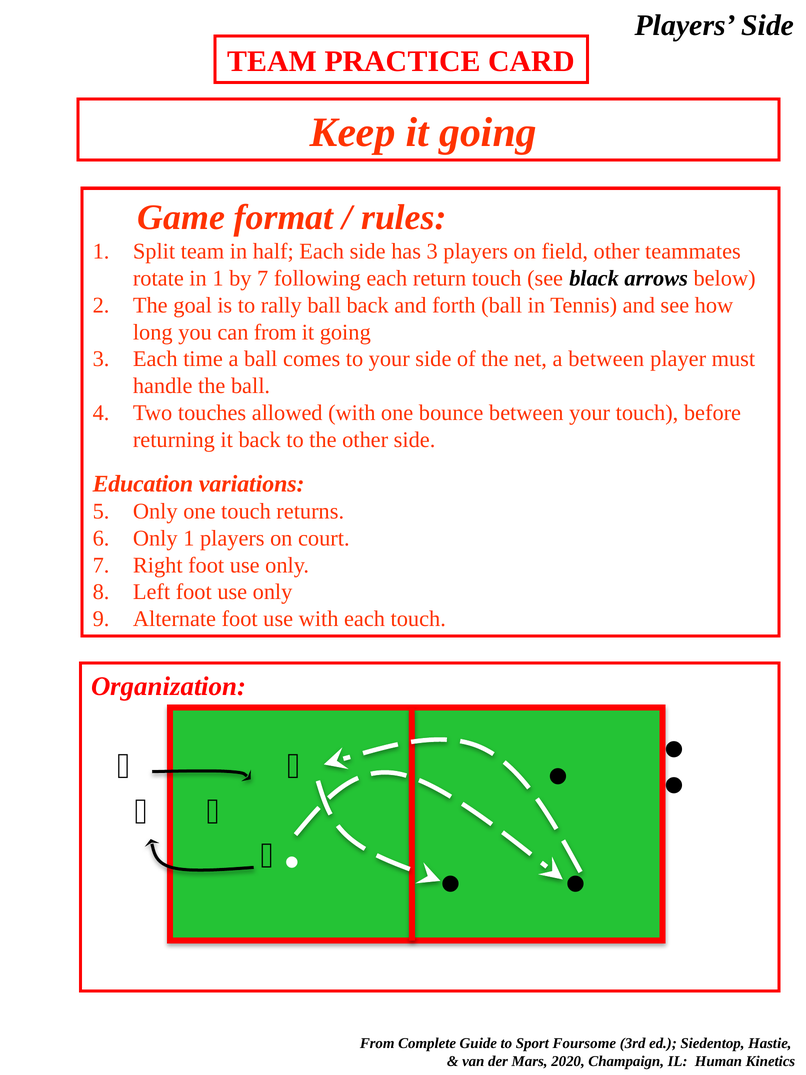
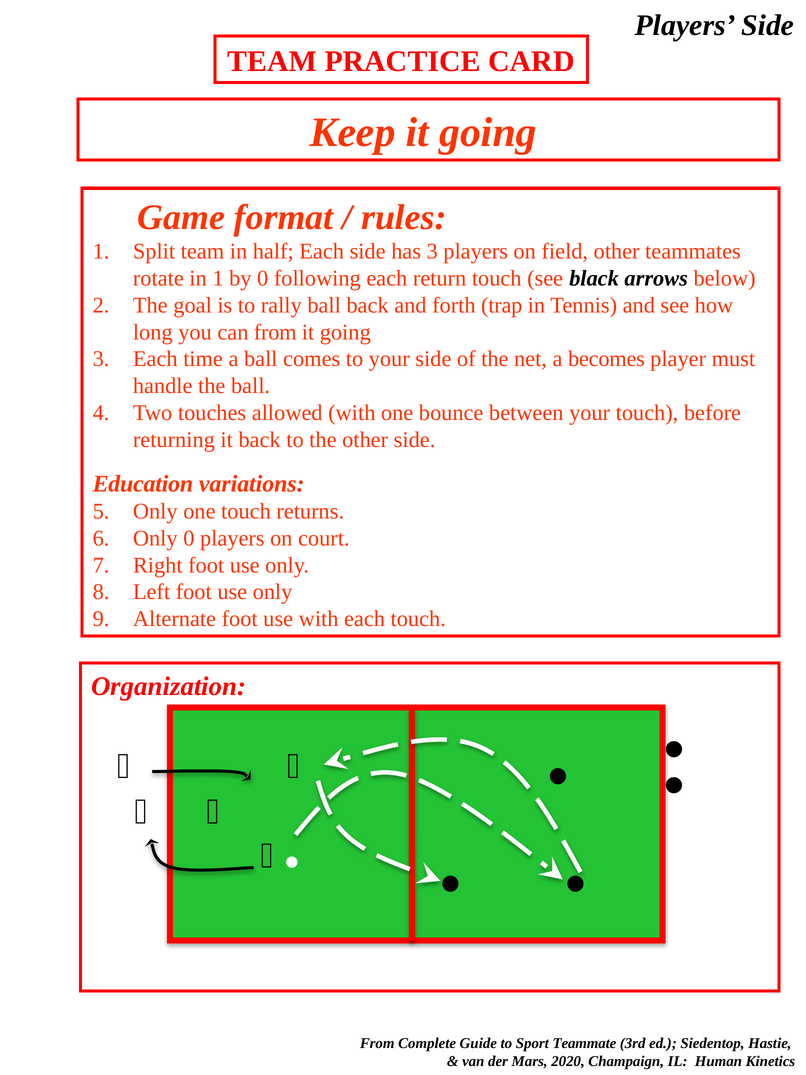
by 7: 7 -> 0 (263, 278)
forth ball: ball -> trap (502, 305)
a between: between -> becomes (606, 359)
Only 1: 1 -> 0 (189, 538)
Foursome: Foursome -> Teammate (584, 1043)
